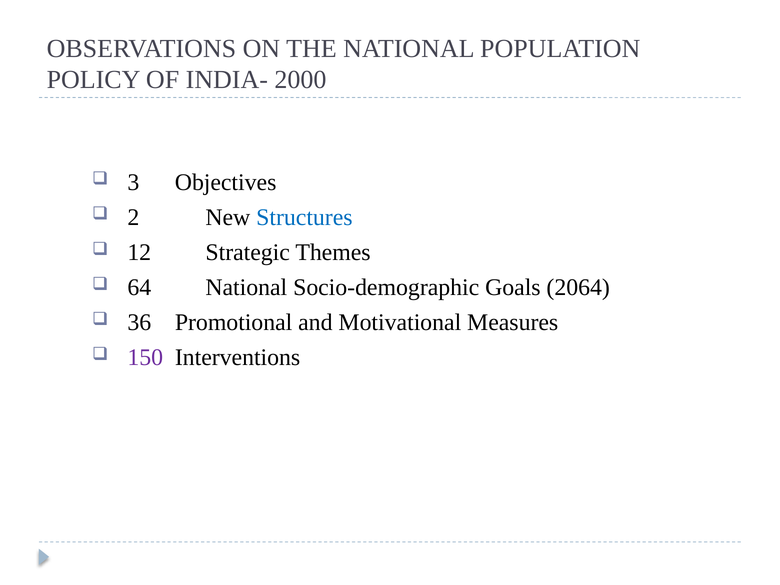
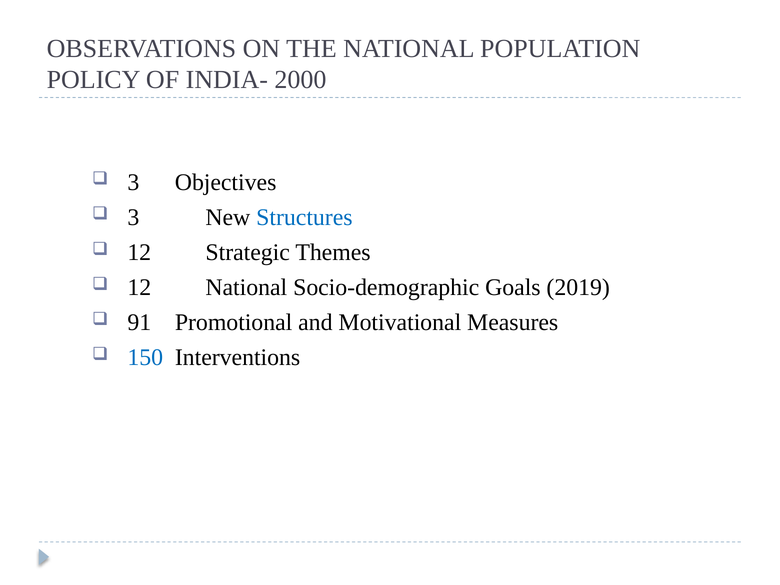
2: 2 -> 3 (133, 217)
64: 64 -> 12 (139, 287)
2064: 2064 -> 2019 (578, 287)
36: 36 -> 91 (139, 323)
150 colour: purple -> blue (145, 358)
